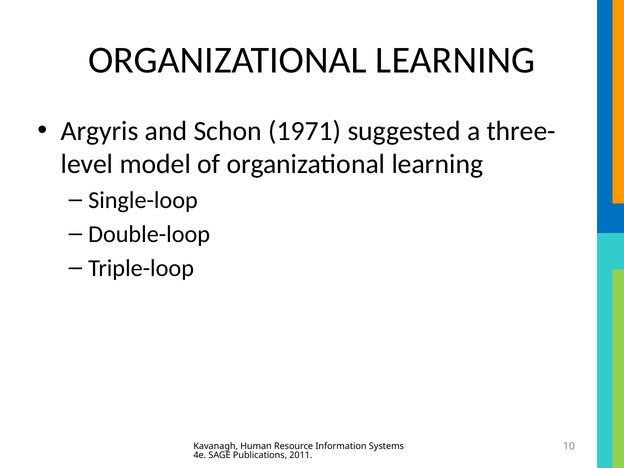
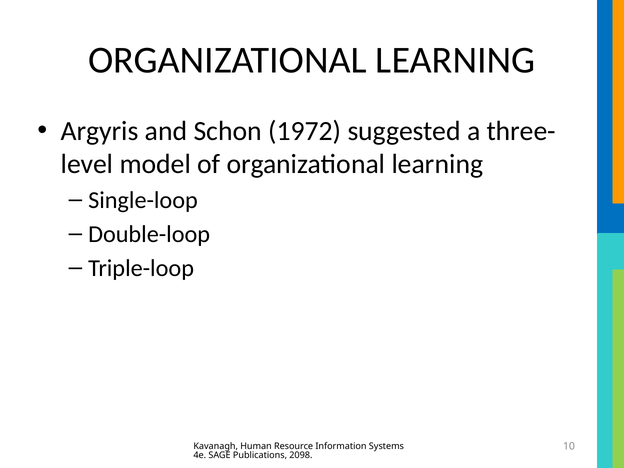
1971: 1971 -> 1972 (305, 131)
2011: 2011 -> 2098 (301, 455)
